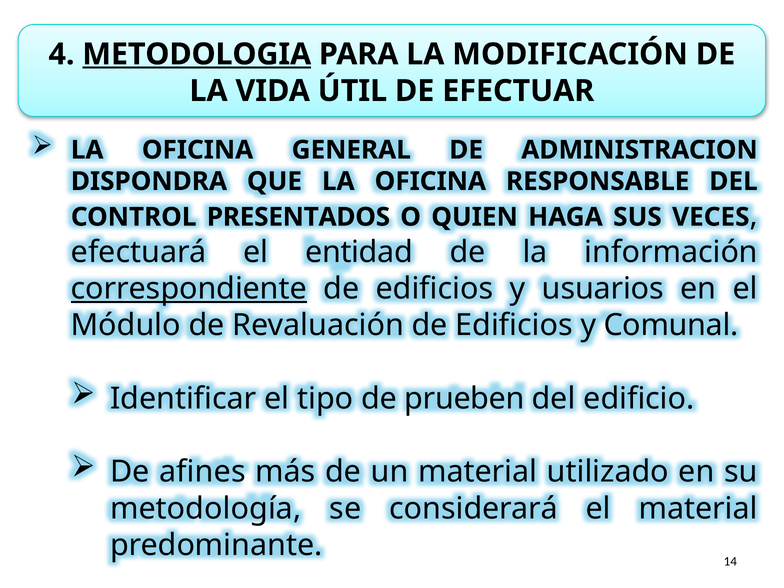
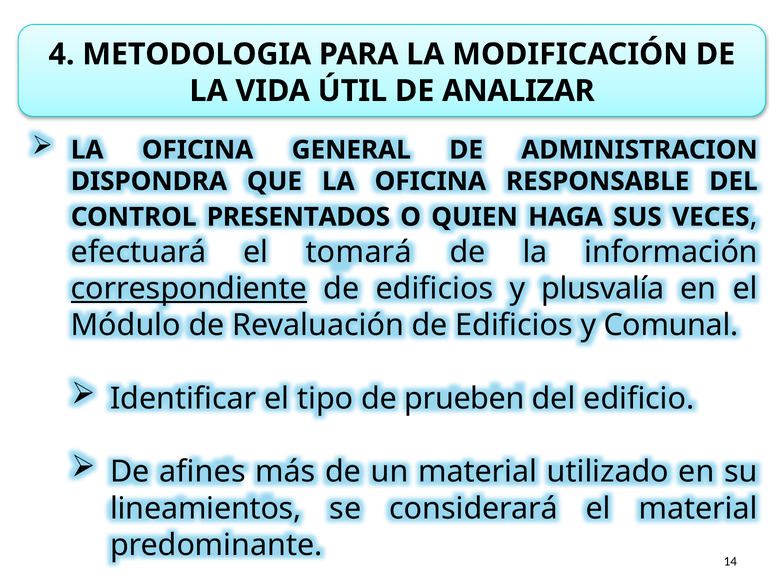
METODOLOGIA underline: present -> none (197, 54)
EFECTUAR: EFECTUAR -> ANALIZAR (518, 91)
entidad: entidad -> tomará (359, 252)
usuarios: usuarios -> plusvalía (603, 289)
metodología: metodología -> lineamientos (206, 508)
